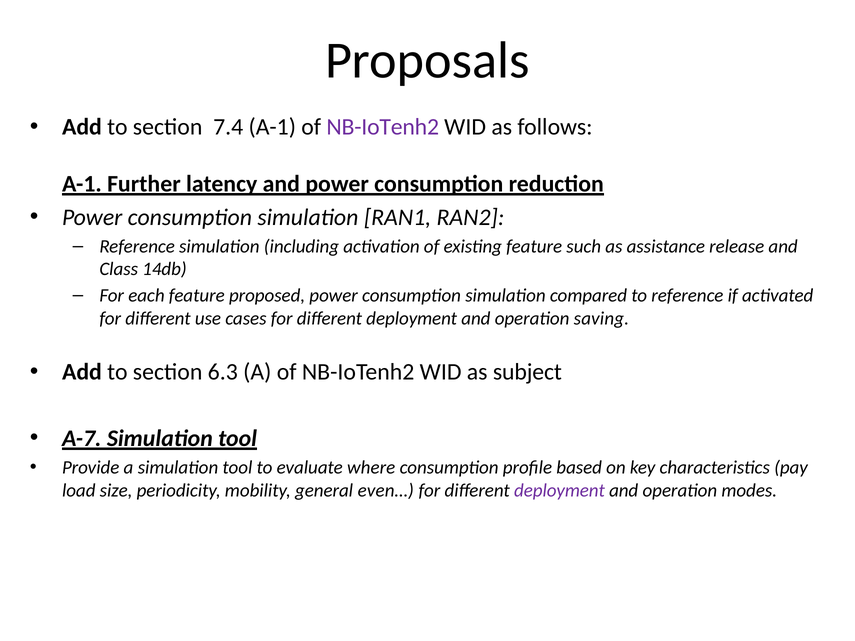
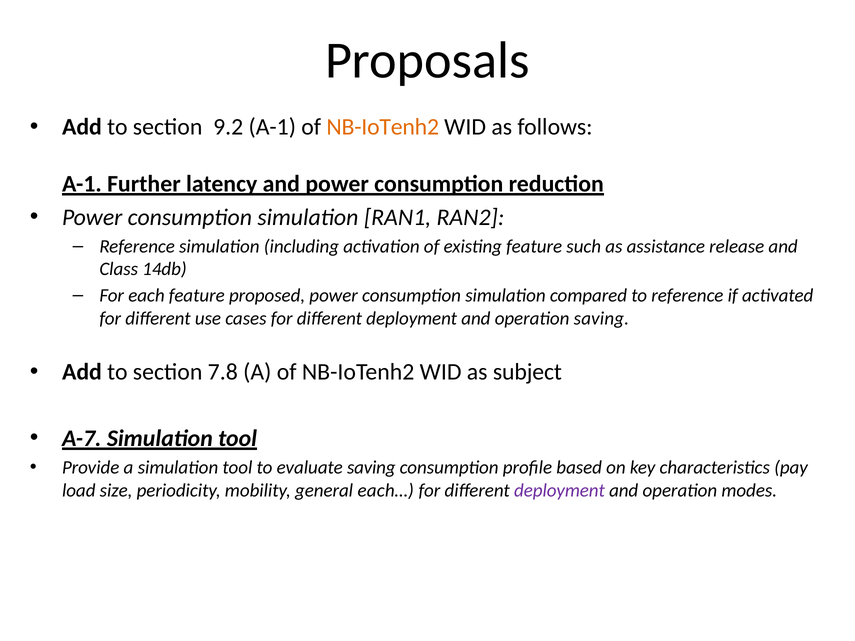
7.4: 7.4 -> 9.2 (228, 127)
NB-IoTenh2 colour: purple -> orange (383, 127)
6.3: 6.3 -> 7.8 (223, 372)
evaluate where: where -> saving (371, 468)
even…: even… -> each… (386, 491)
